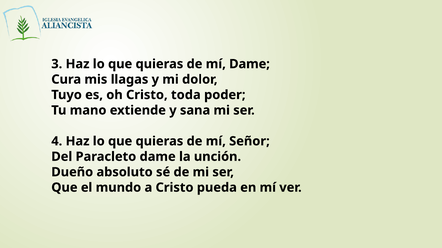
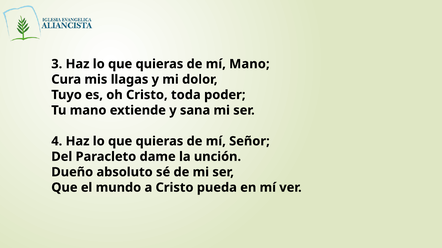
mí Dame: Dame -> Mano (249, 64)
